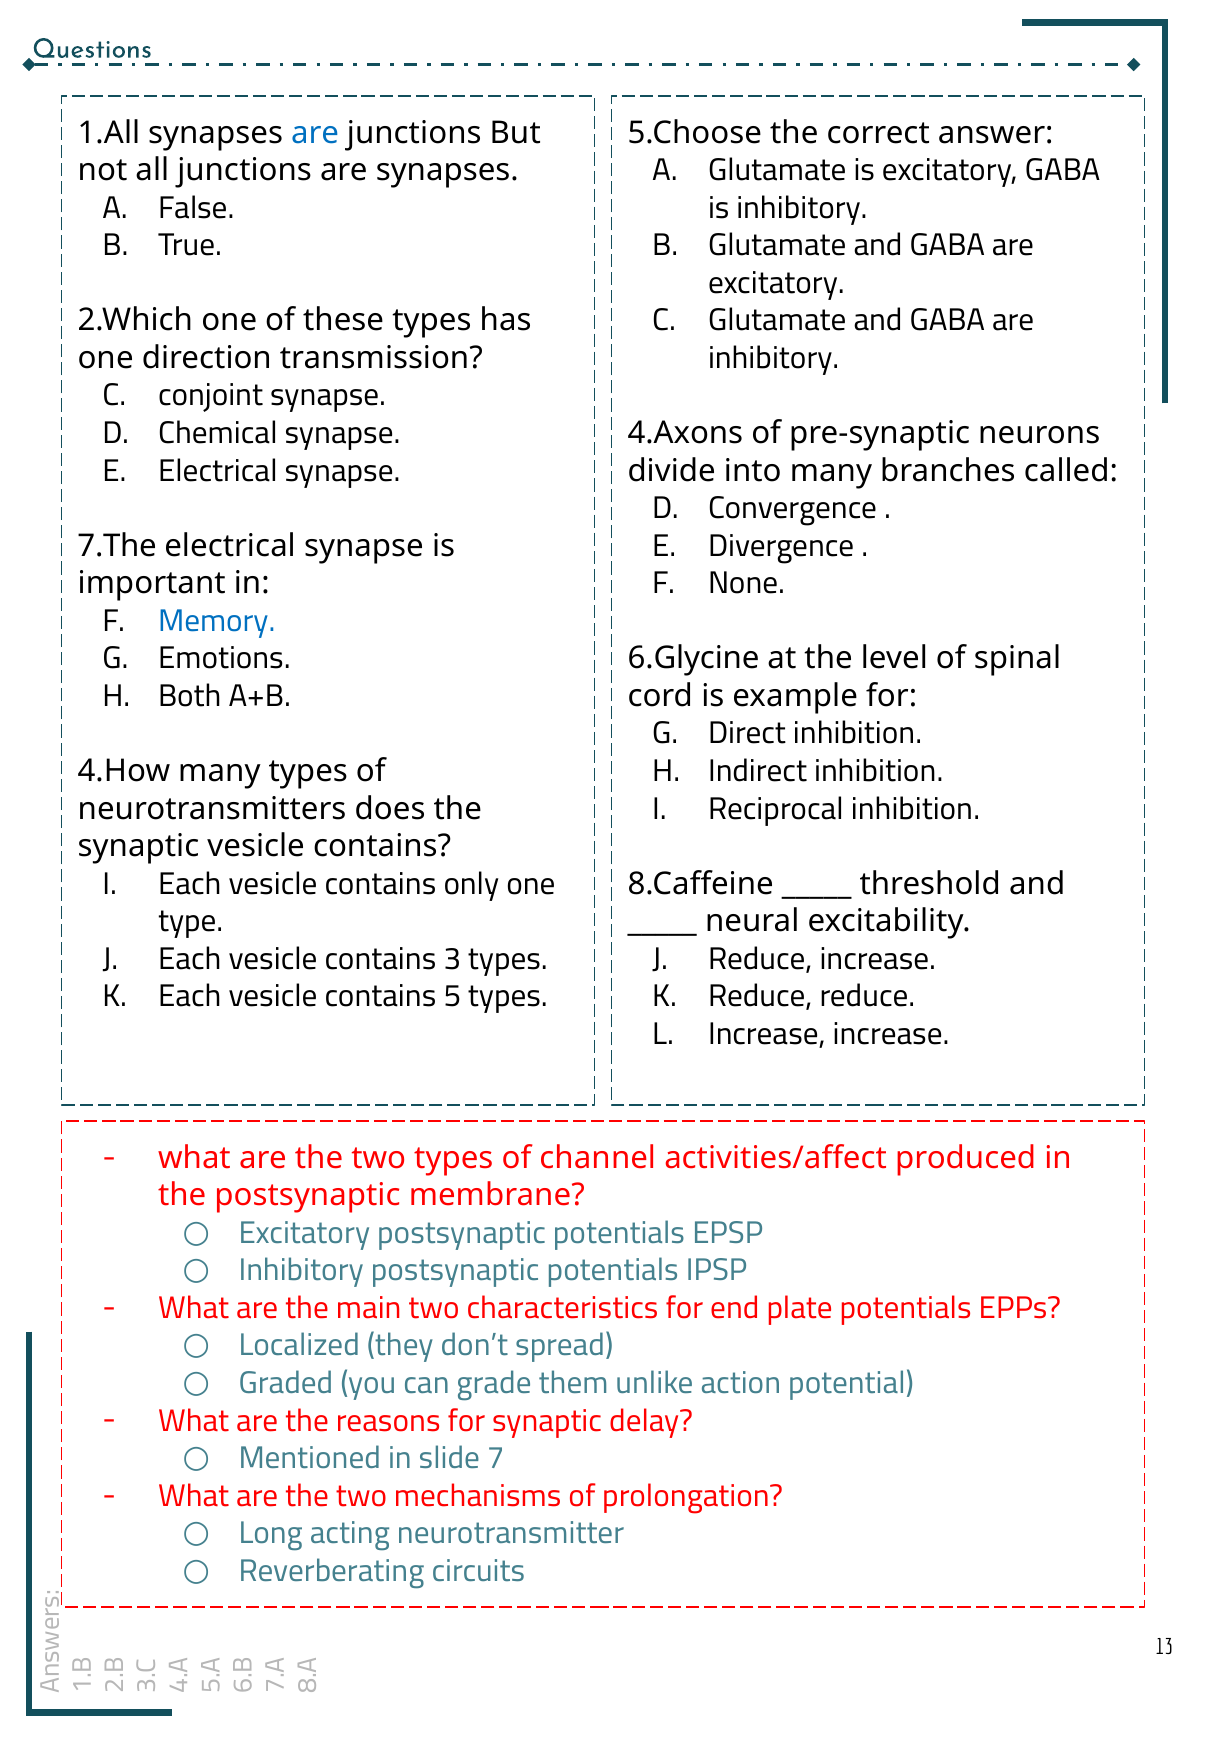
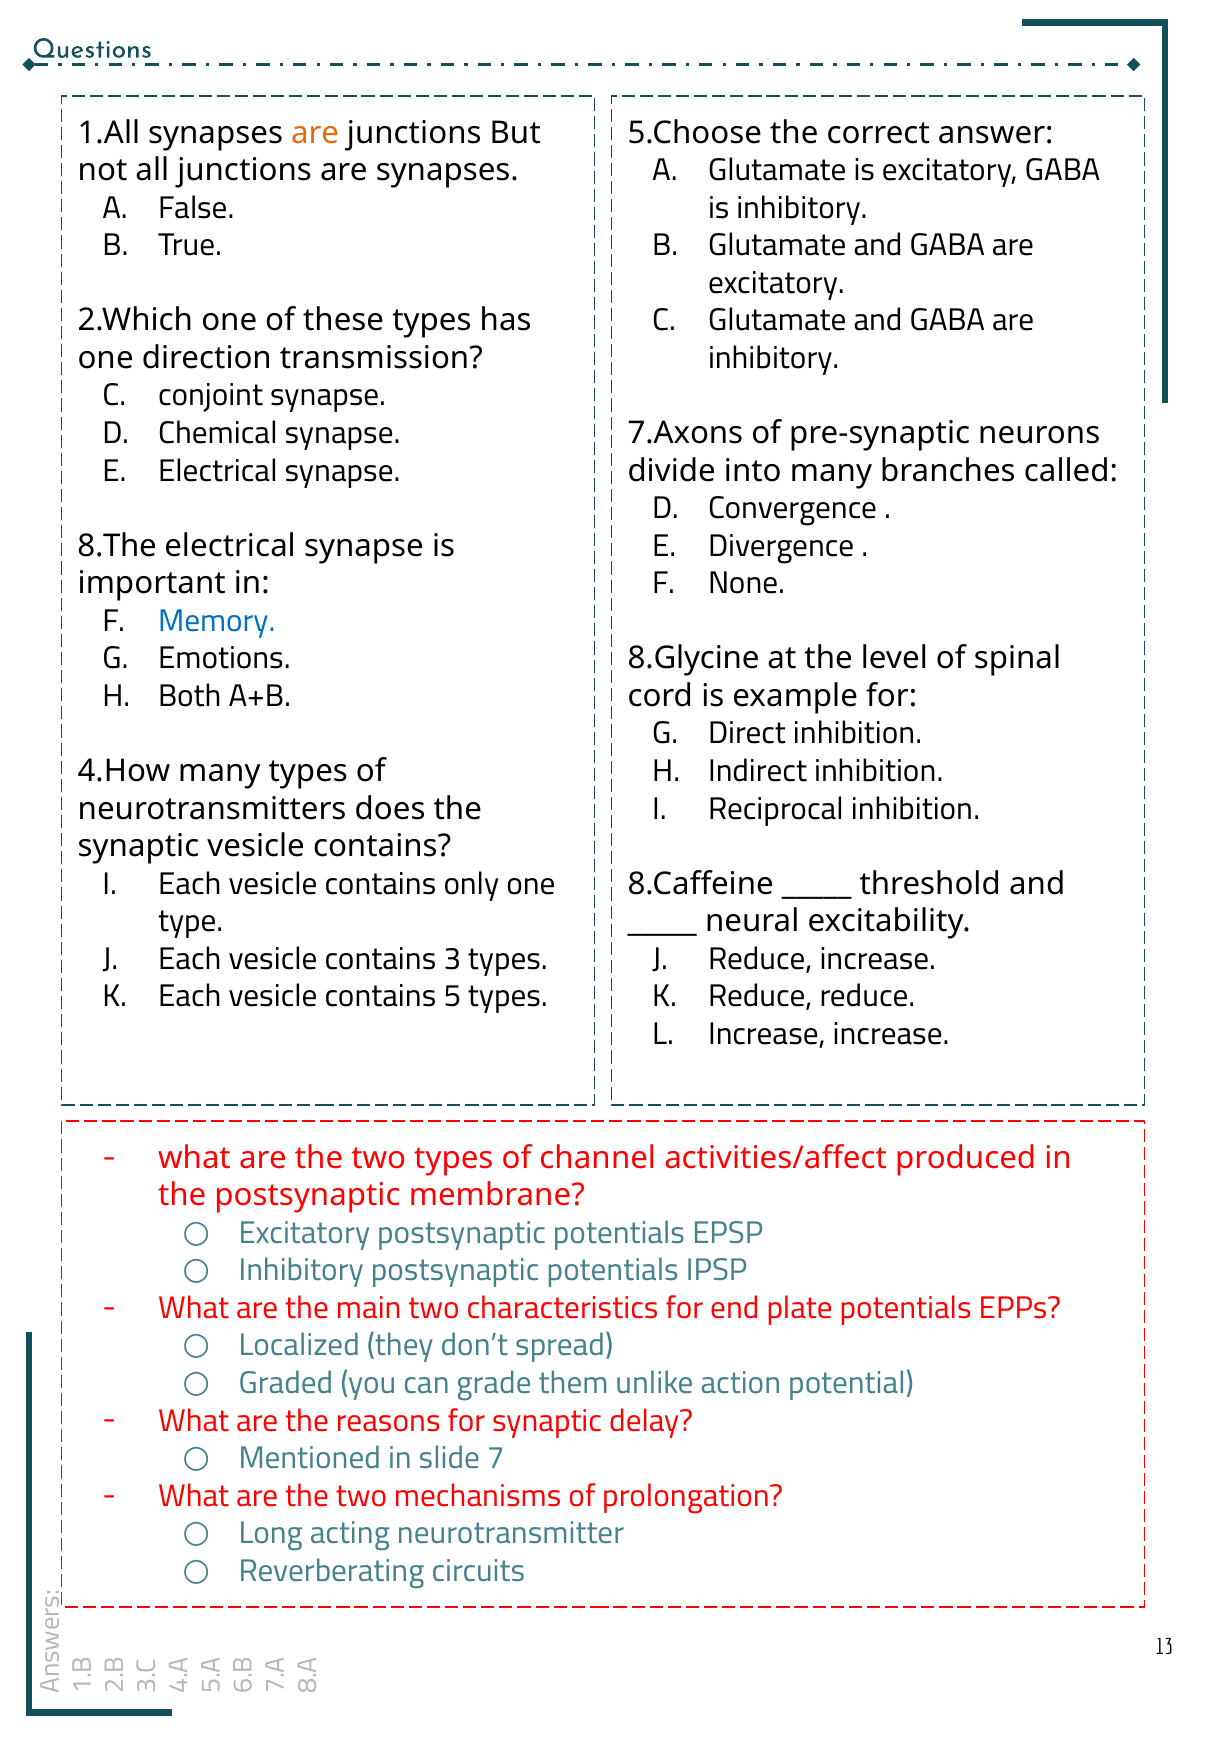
are colour: blue -> orange (315, 133)
4.Axons: 4.Axons -> 7.Axons (685, 433)
7.The: 7.The -> 8.The (117, 546)
6.Glycine: 6.Glycine -> 8.Glycine (694, 658)
